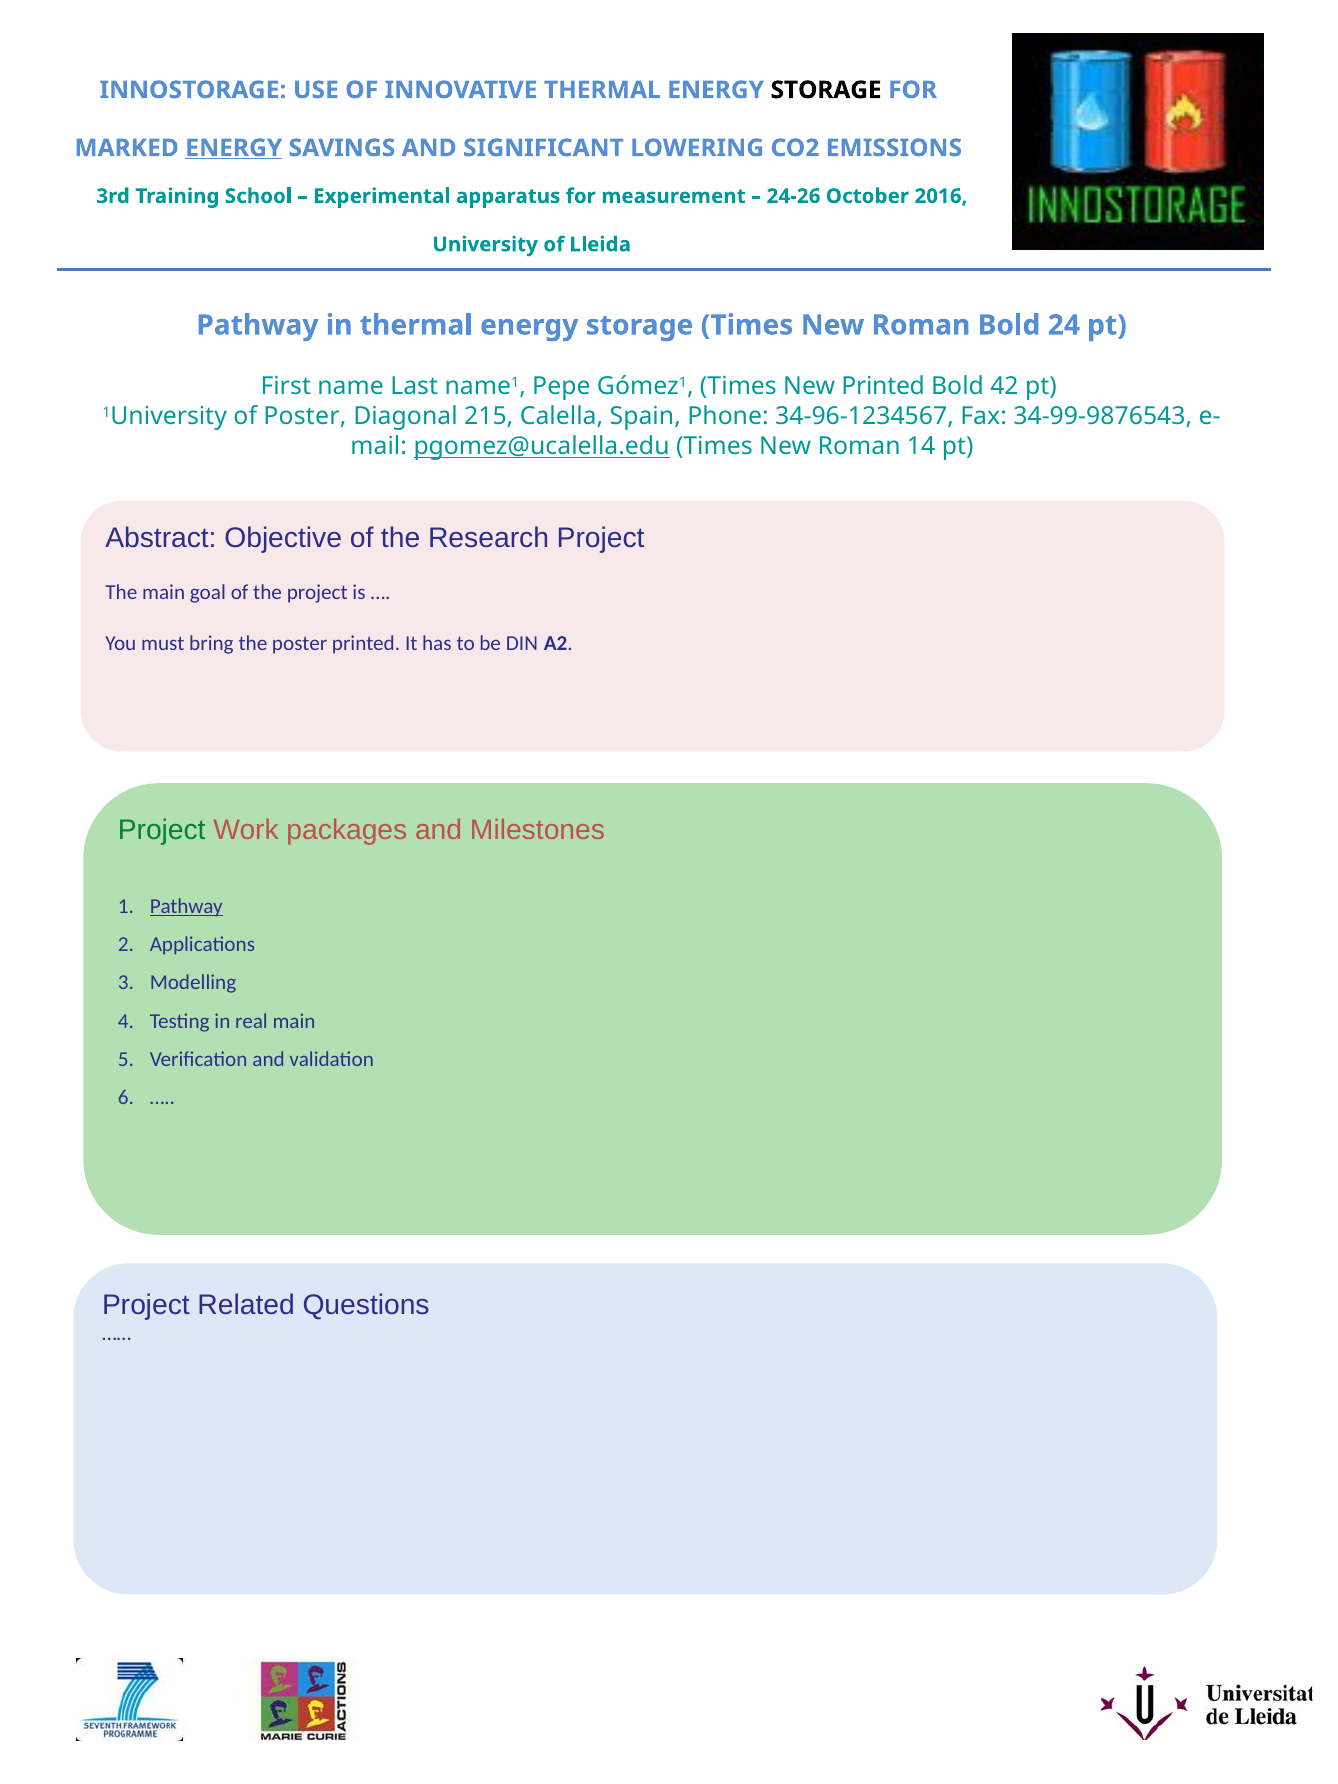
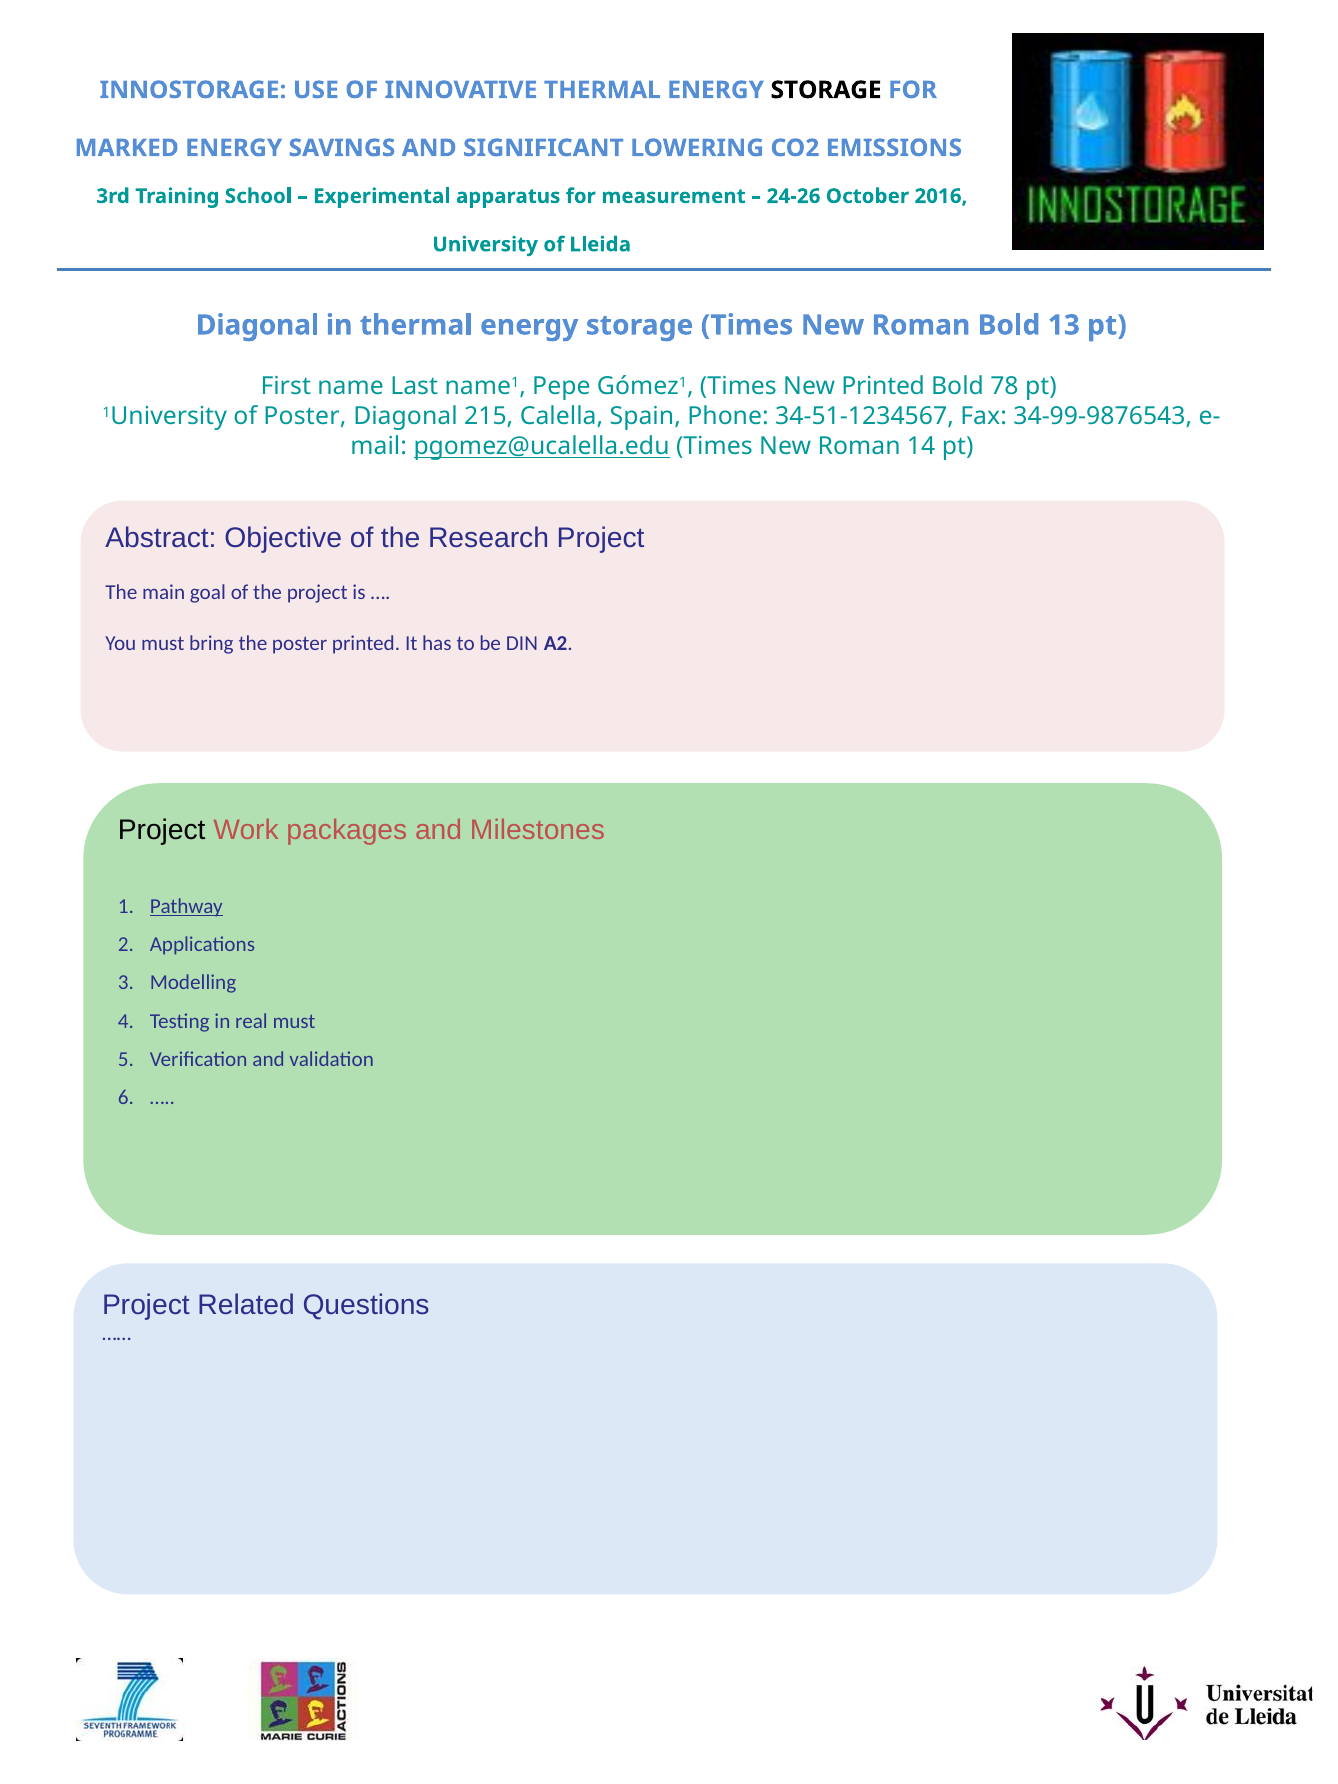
ENERGY underline: present -> none (234, 148)
Pathway: Pathway -> Diagonal (258, 325)
24: 24 -> 13 (1064, 325)
42: 42 -> 78 (1004, 387)
34-96-1234567: 34-96-1234567 -> 34-51-1234567 (865, 416)
Project colour: green -> black (162, 830)
real main: main -> must (294, 1021)
